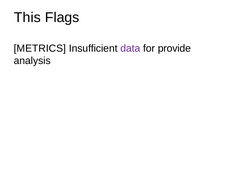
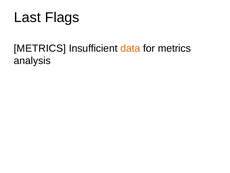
This: This -> Last (27, 17)
data colour: purple -> orange (130, 48)
for provide: provide -> metrics (174, 48)
